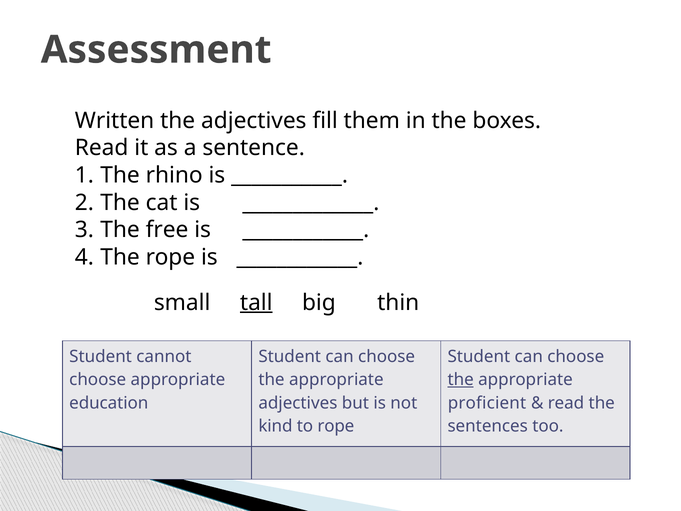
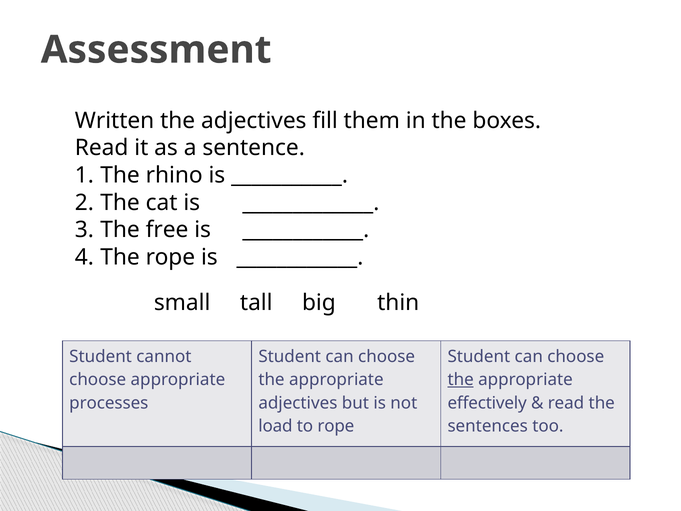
tall underline: present -> none (256, 302)
education: education -> processes (109, 403)
proficient: proficient -> effectively (487, 403)
kind: kind -> load (275, 426)
